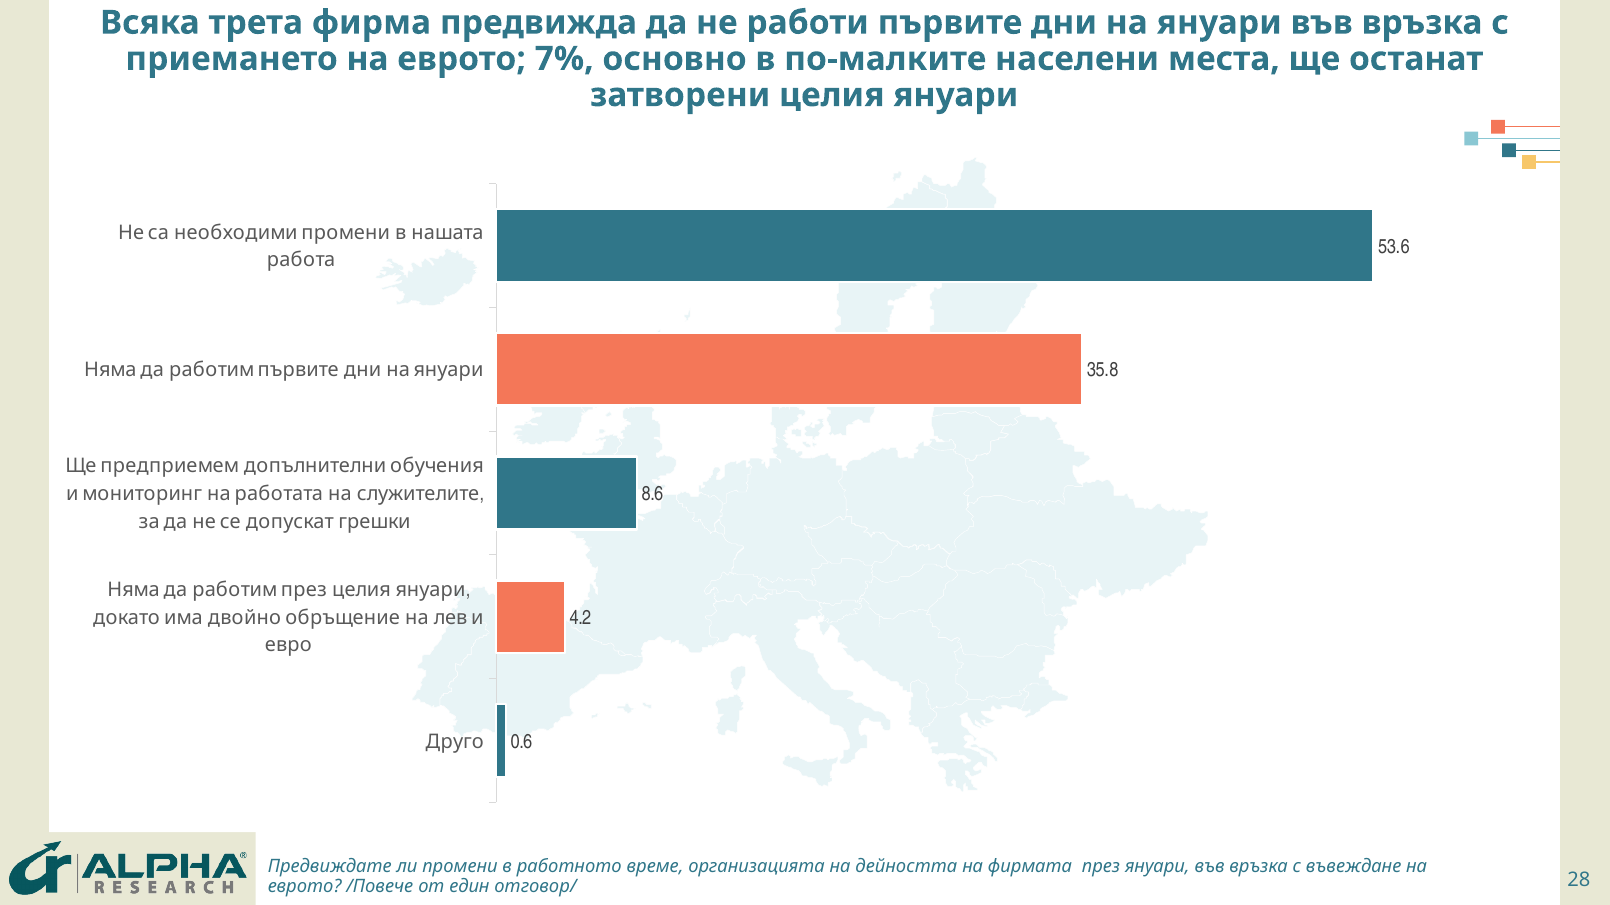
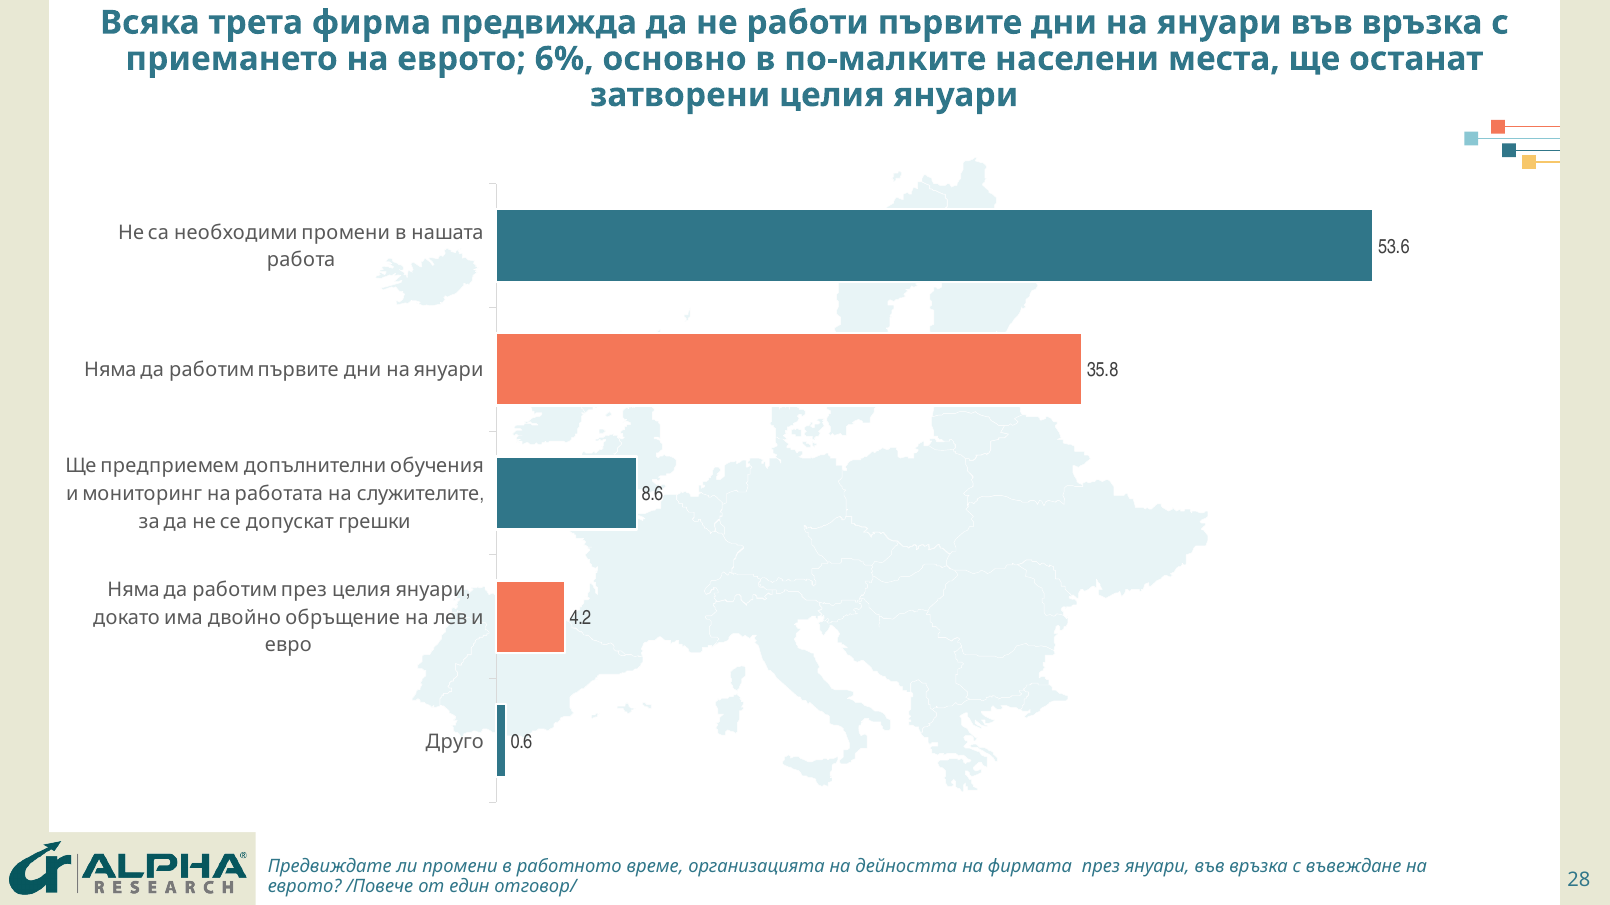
7%: 7% -> 6% (564, 59)
